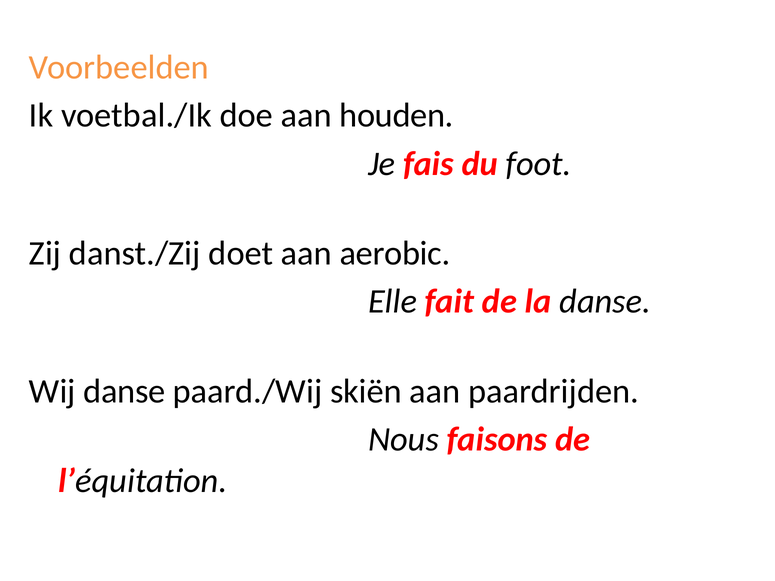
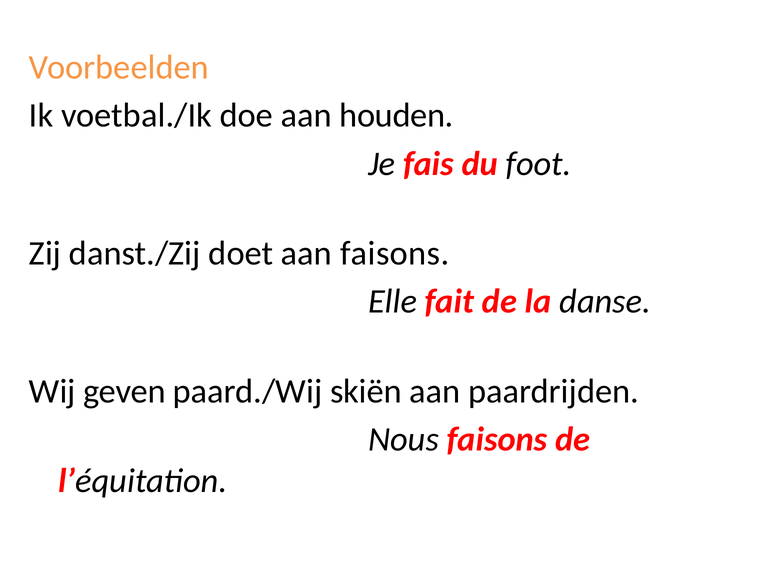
aan aerobic: aerobic -> faisons (395, 253)
Wij danse: danse -> geven (124, 391)
